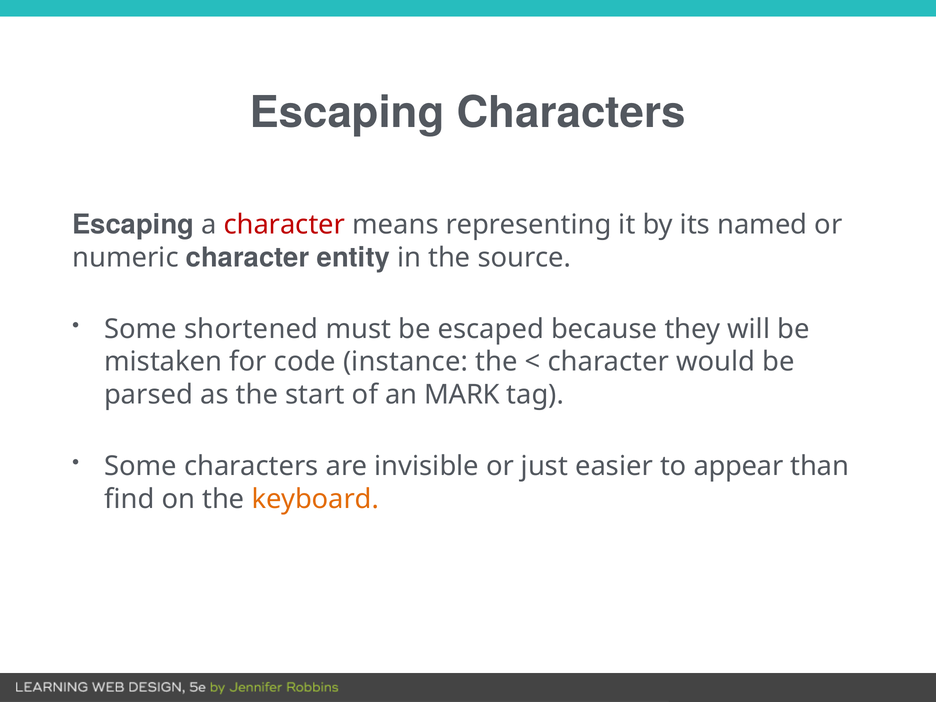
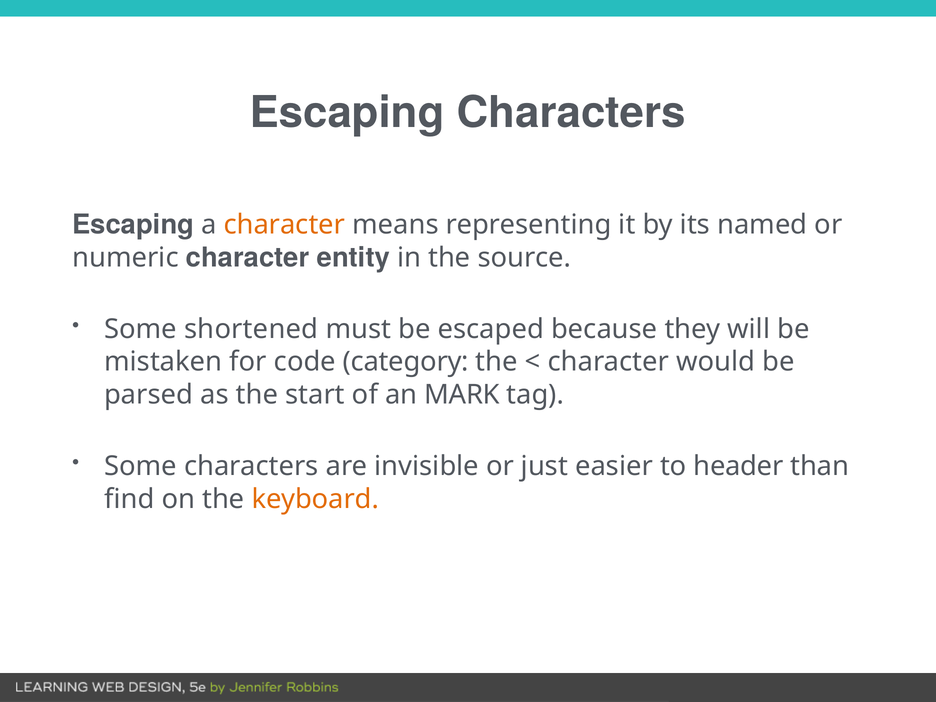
character colour: red -> orange (284, 225)
instance: instance -> category (406, 362)
appear: appear -> header (738, 466)
